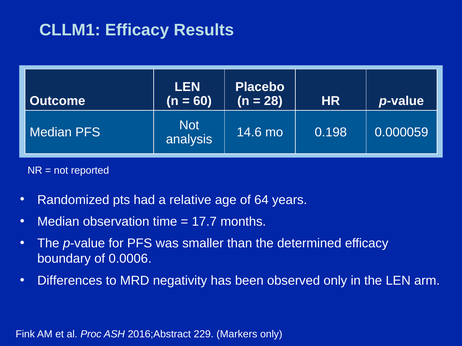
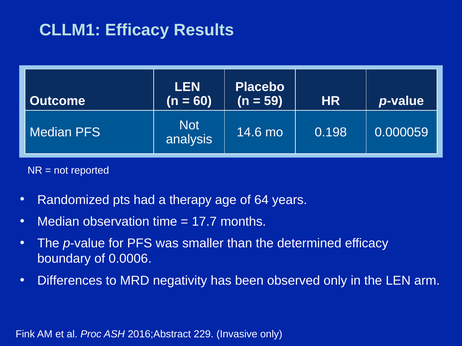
28: 28 -> 59 (273, 101)
relative: relative -> therapy (190, 200)
Markers: Markers -> Invasive (237, 335)
